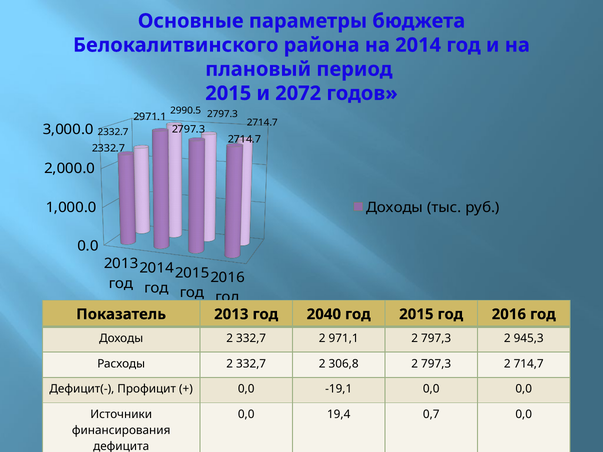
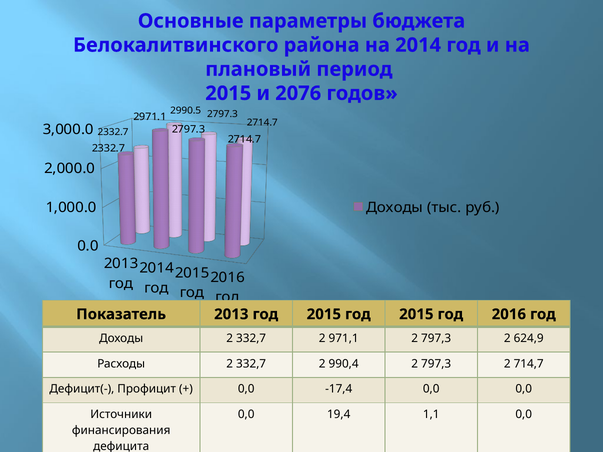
2072: 2072 -> 2076 (298, 93)
2013 год 2040: 2040 -> 2015 (324, 314)
945,3: 945,3 -> 624,9 (529, 339)
306,8: 306,8 -> 990,4 (344, 364)
-19,1: -19,1 -> -17,4 (339, 389)
0,7: 0,7 -> 1,1 (431, 415)
